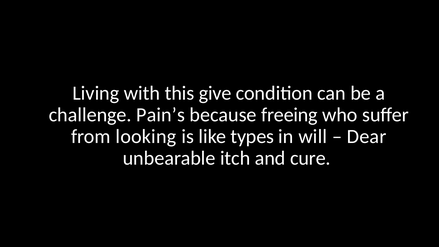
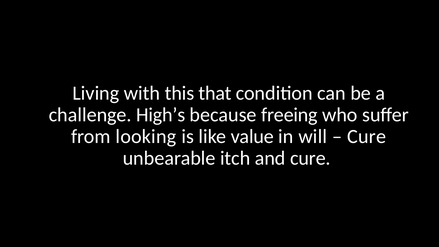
give: give -> that (215, 93)
Pain’s: Pain’s -> High’s (161, 115)
types: types -> value (252, 137)
Dear: Dear -> Cure (367, 137)
